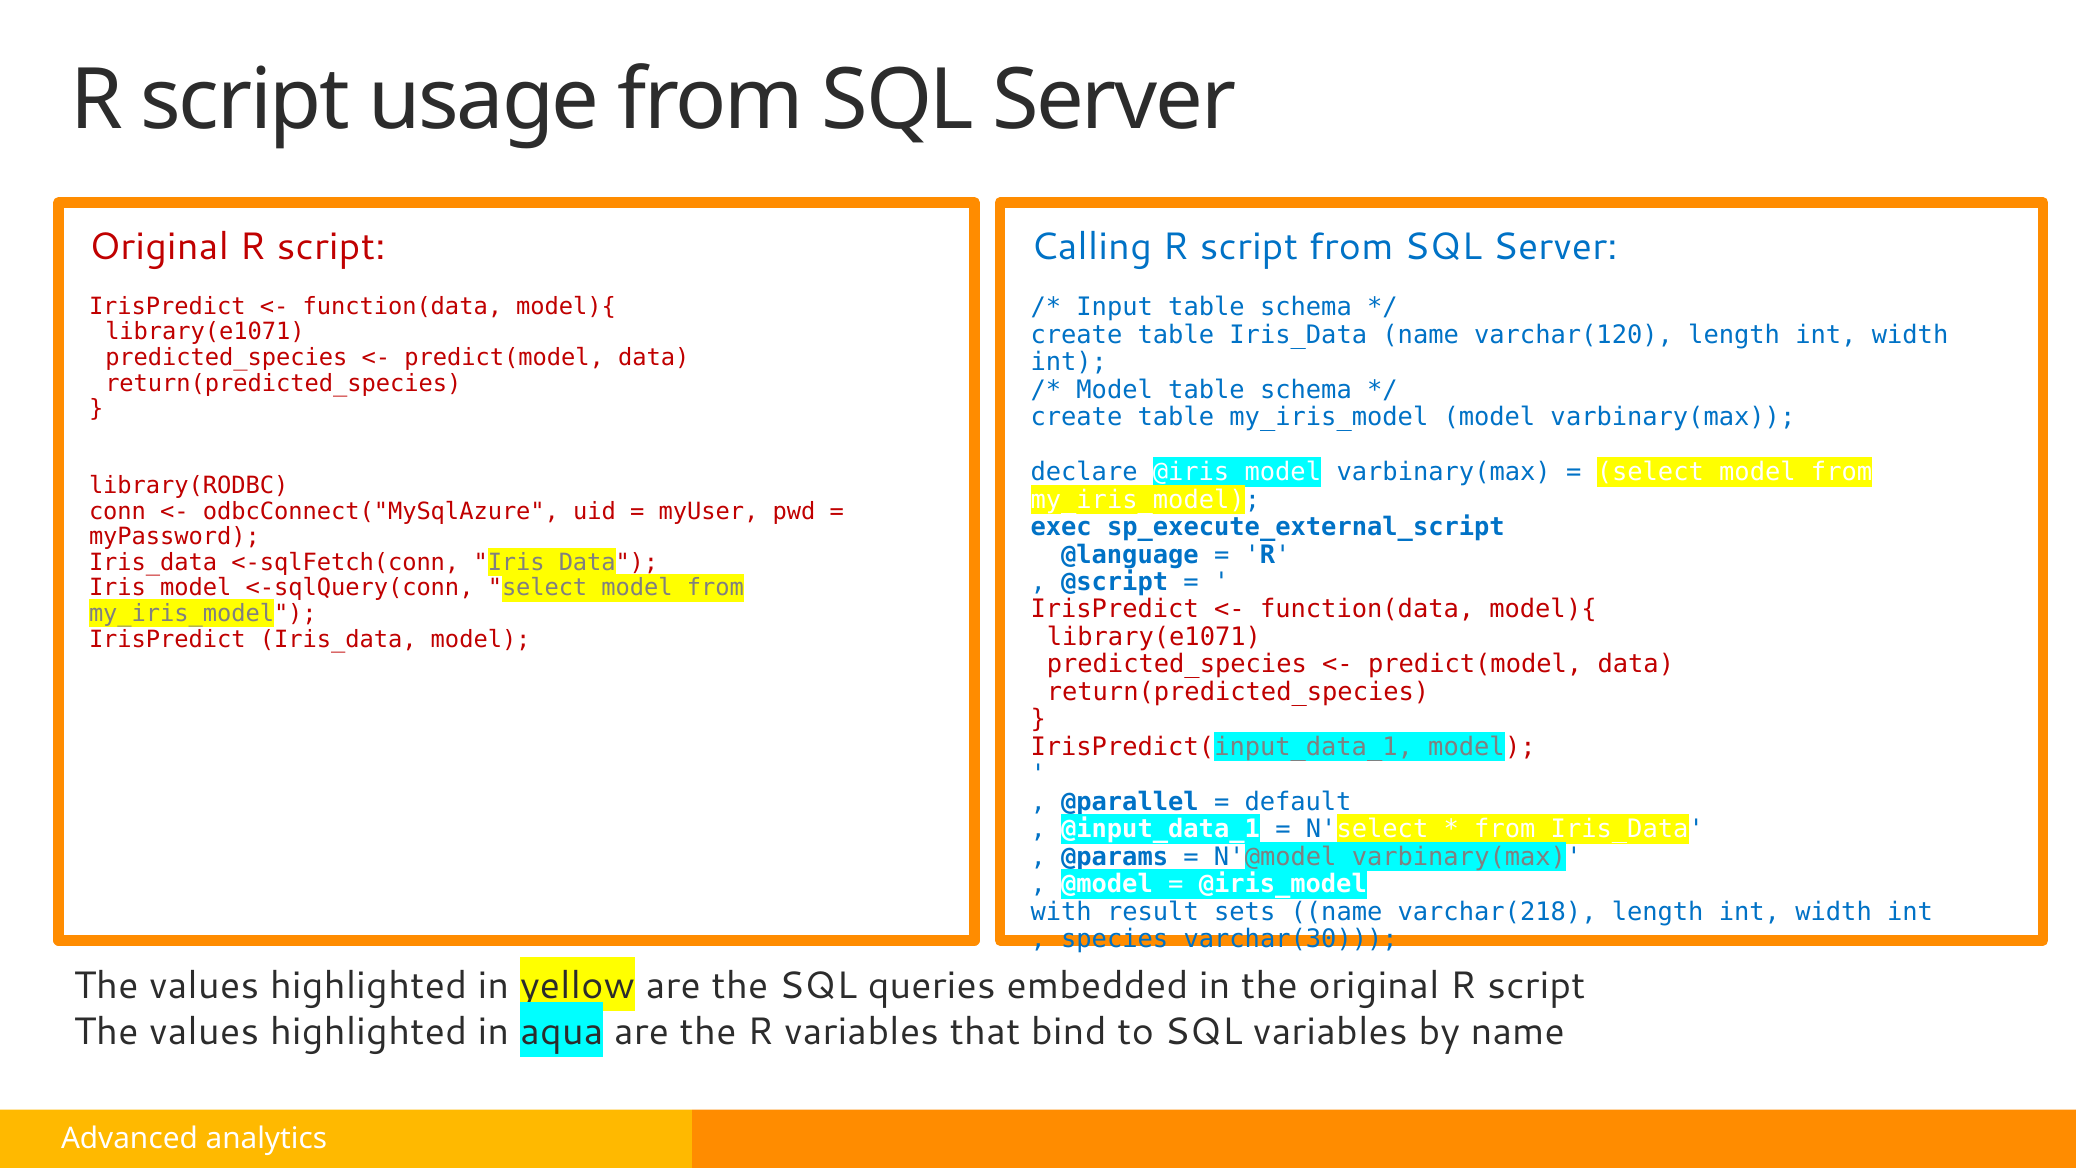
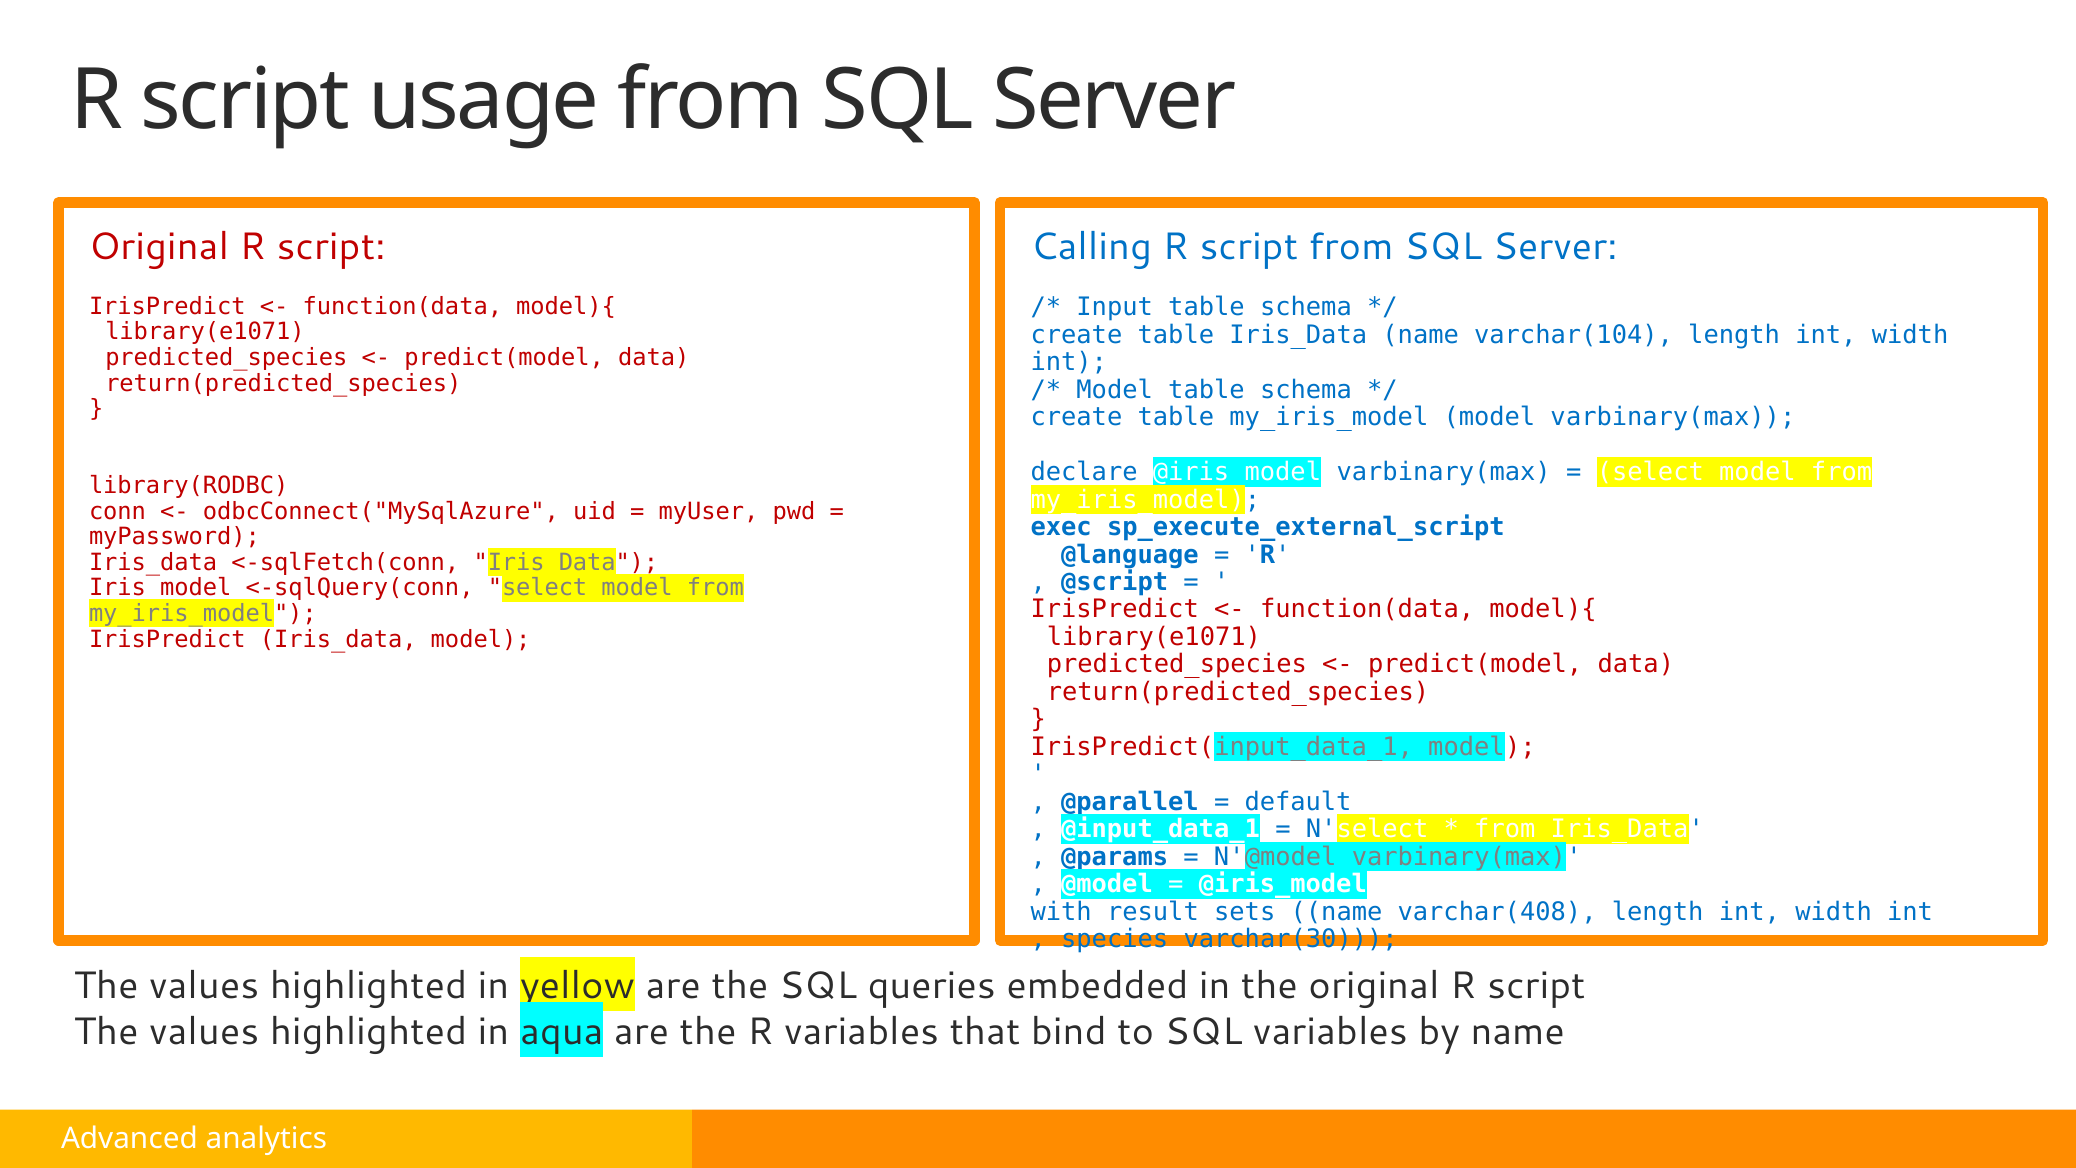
varchar(120: varchar(120 -> varchar(104 (1574, 335)
varchar(218: varchar(218 -> varchar(408 (1497, 911)
